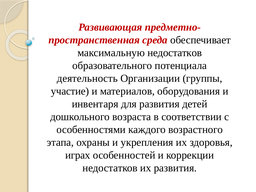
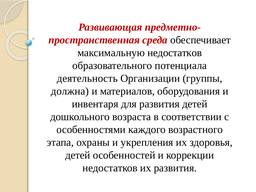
участие: участие -> должна (70, 91)
играх: играх -> детей (78, 155)
